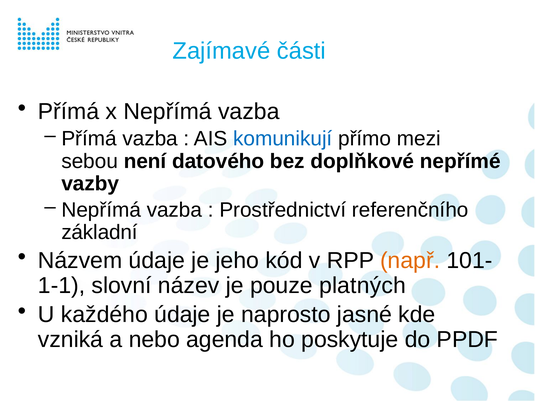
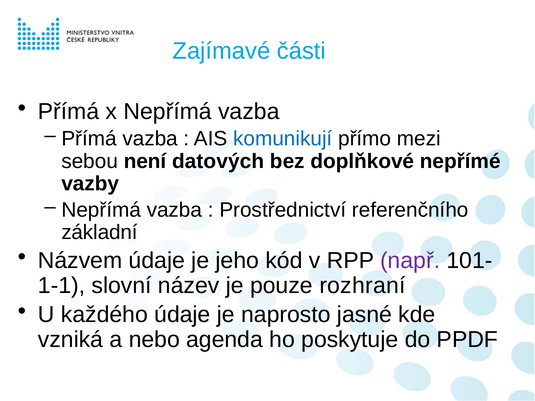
datového: datového -> datových (218, 161)
např colour: orange -> purple (410, 261)
platných: platných -> rozhraní (362, 286)
